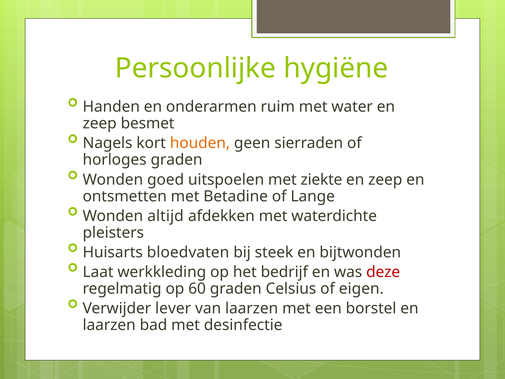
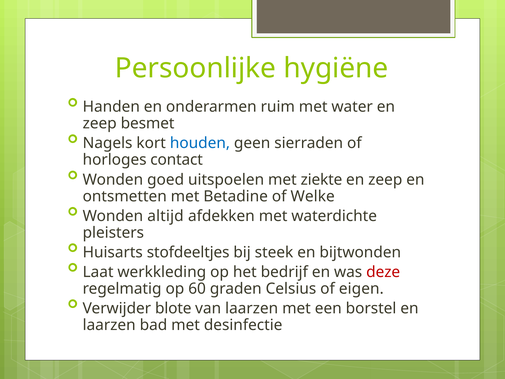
houden colour: orange -> blue (200, 143)
horloges graden: graden -> contact (177, 160)
Lange: Lange -> Welke (313, 196)
bloedvaten: bloedvaten -> stofdeeltjes (188, 252)
lever: lever -> blote (173, 308)
